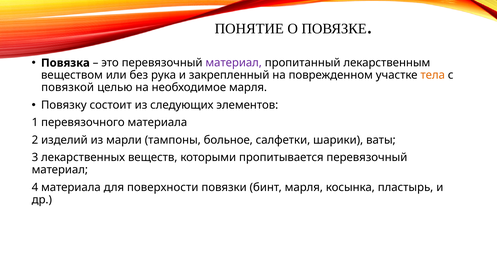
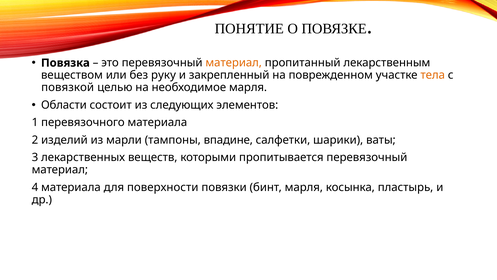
материал colour: purple -> orange (234, 63)
рука: рука -> руку (163, 75)
Повязку: Повязку -> Области (64, 105)
больное: больное -> впадине (228, 140)
